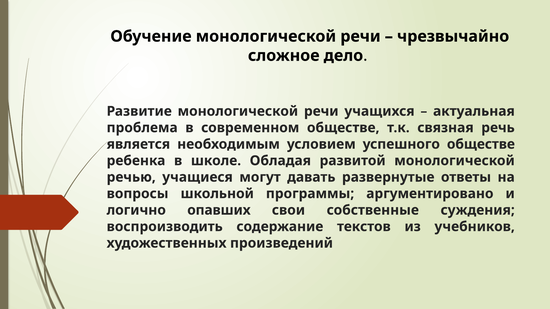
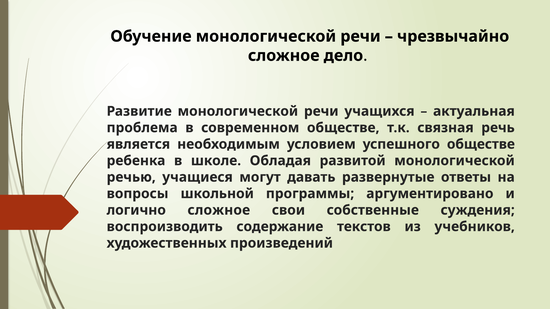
логично опавших: опавших -> сложное (219, 210)
